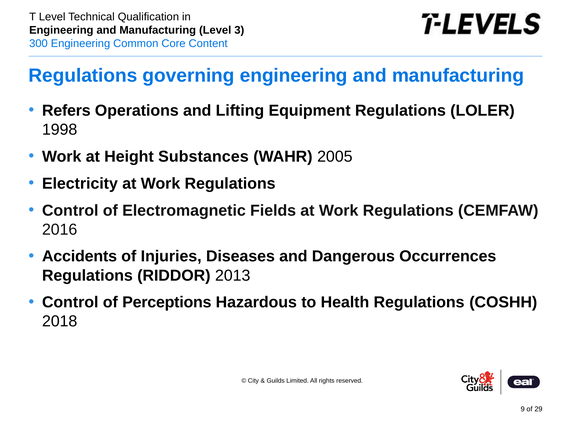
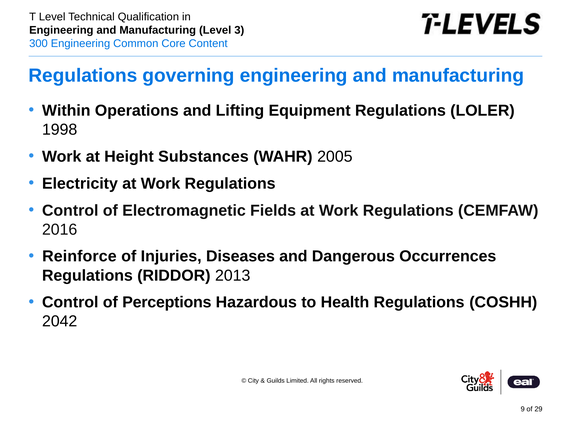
Refers: Refers -> Within (66, 111)
Accidents: Accidents -> Reinforce (79, 257)
2018: 2018 -> 2042 (60, 322)
